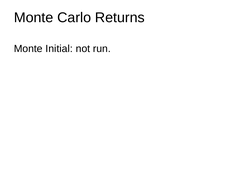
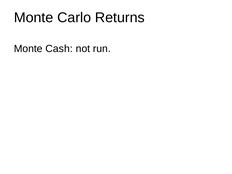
Initial: Initial -> Cash (59, 49)
